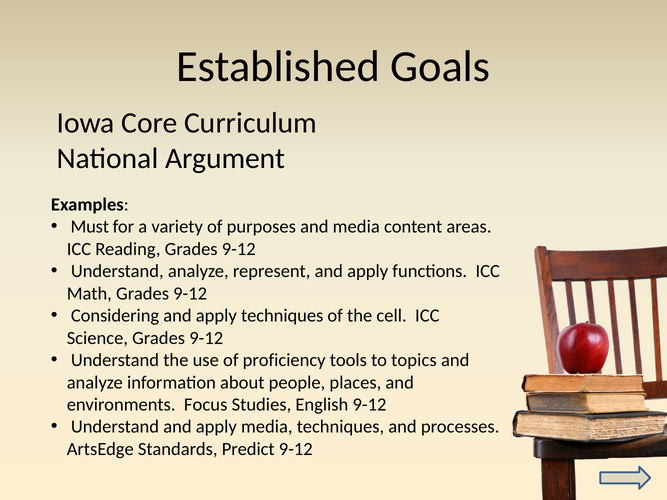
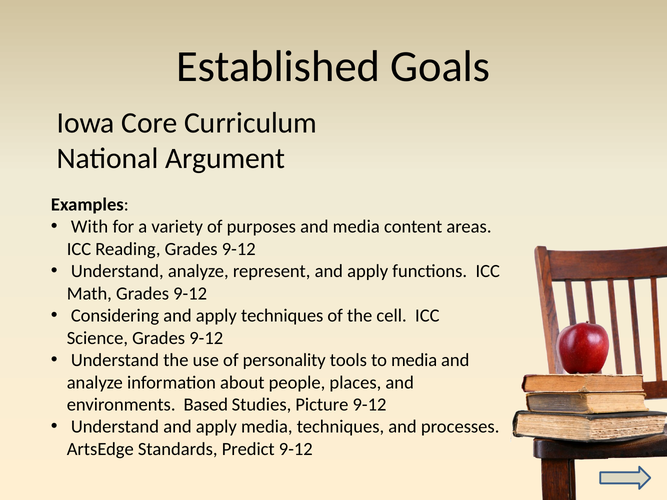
Must: Must -> With (90, 227)
proficiency: proficiency -> personality (284, 360)
to topics: topics -> media (414, 360)
Focus: Focus -> Based (206, 405)
English: English -> Picture (322, 405)
